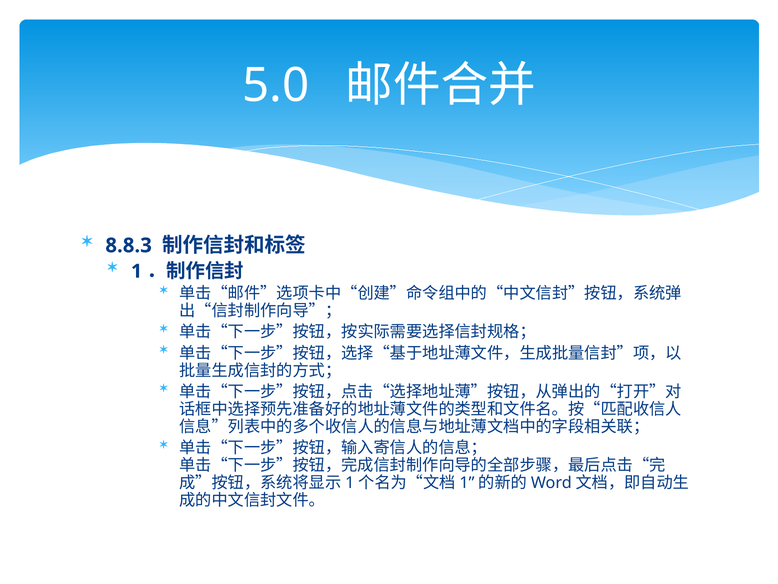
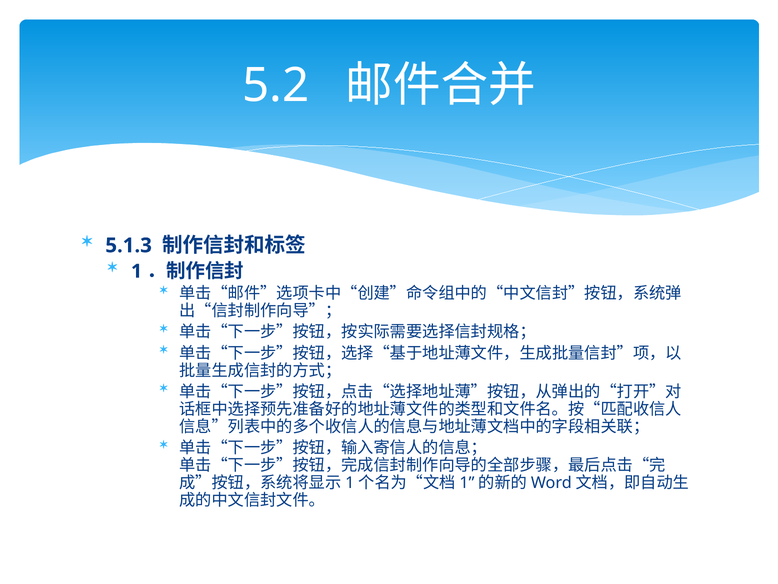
5.0: 5.0 -> 5.2 (276, 85)
8.8.3: 8.8.3 -> 5.1.3 (129, 245)
